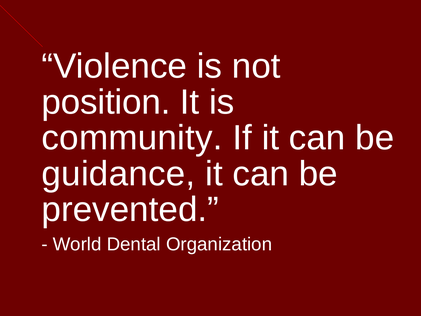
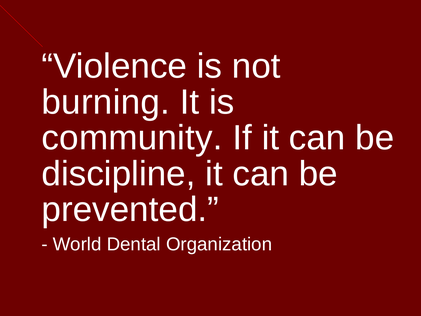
position: position -> burning (106, 102)
guidance: guidance -> discipline (119, 174)
